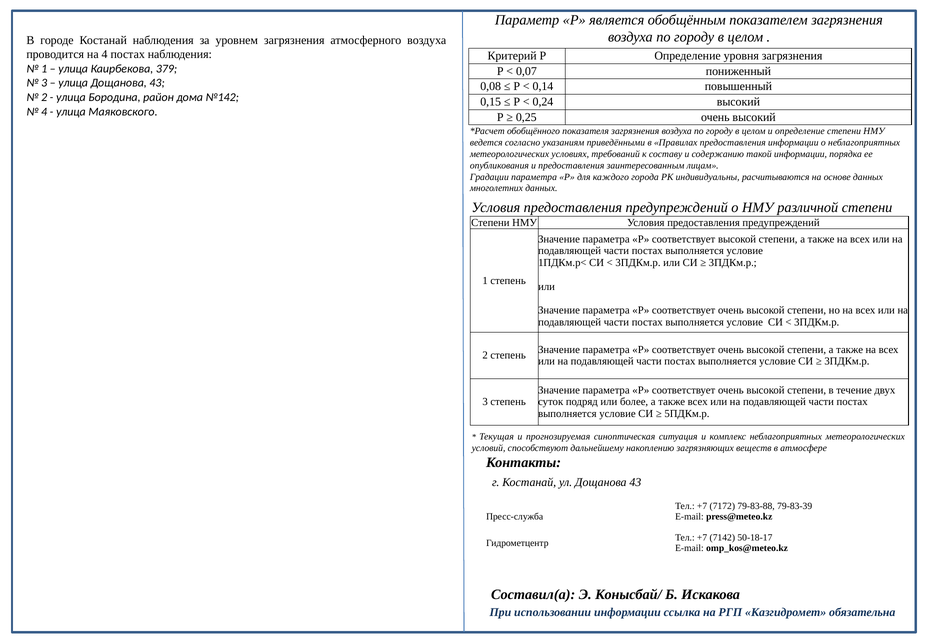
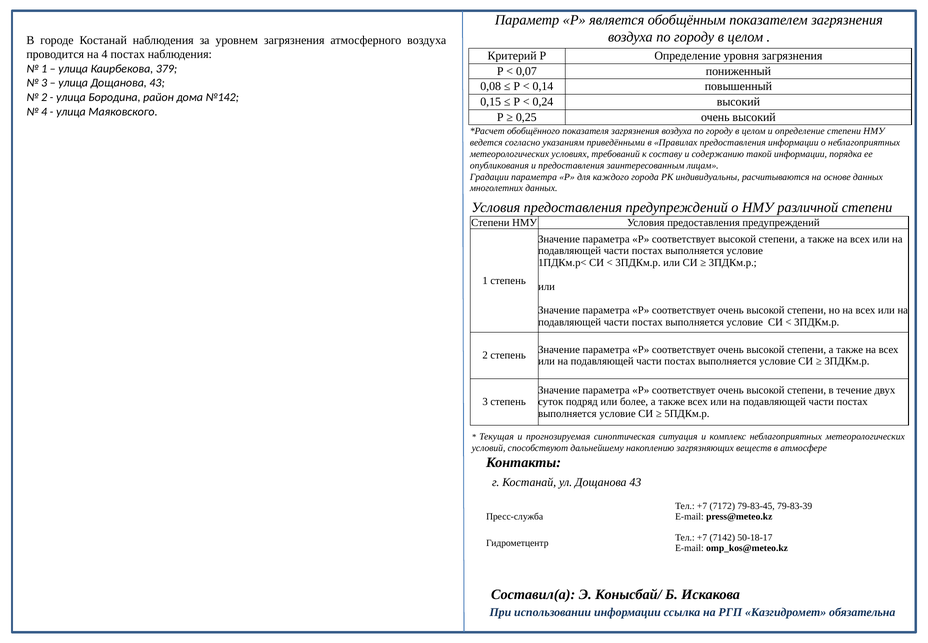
79-83-88: 79-83-88 -> 79-83-45 (756, 506)
